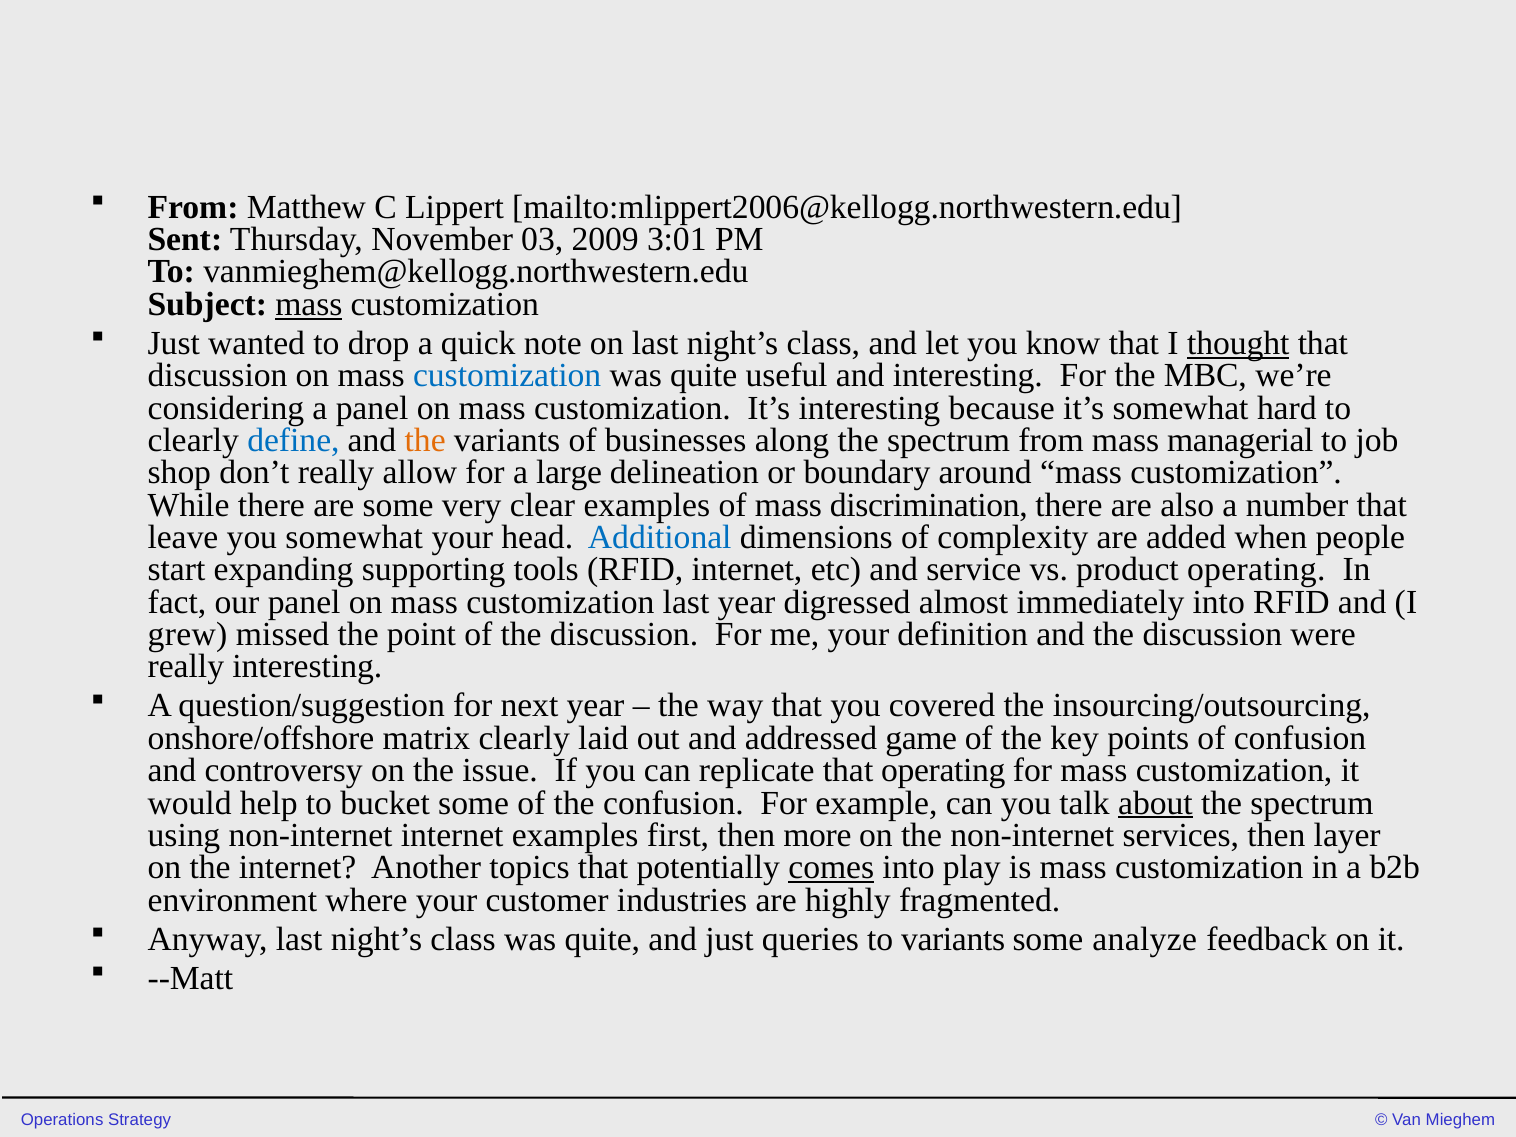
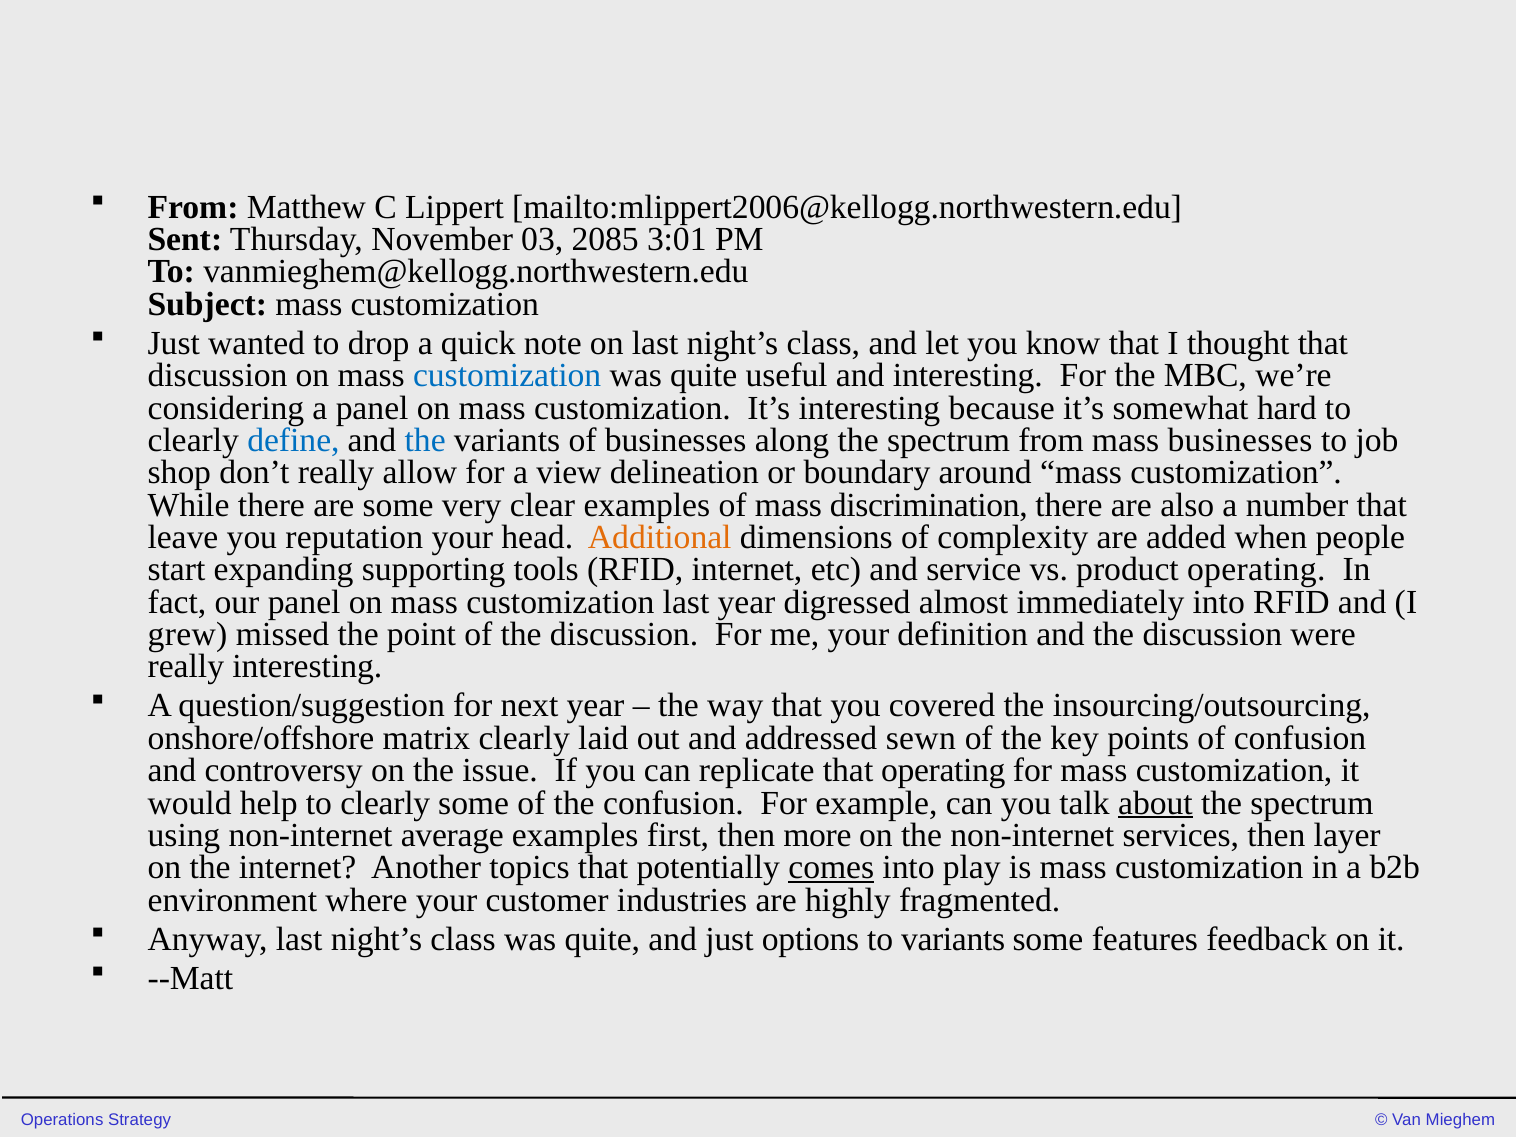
2009: 2009 -> 2085 (605, 240)
mass underline: present -> none (309, 304)
thought underline: present -> none (1238, 343)
the colour: orange -> blue (425, 440)
mass managerial: managerial -> businesses (1240, 440)
large: large -> view (569, 473)
you somewhat: somewhat -> reputation (354, 537)
Additional colour: blue -> orange (660, 537)
game: game -> sewn (921, 738)
help to bucket: bucket -> clearly (385, 803)
non-internet internet: internet -> average (452, 835)
queries: queries -> options (811, 939)
analyze: analyze -> features (1145, 939)
